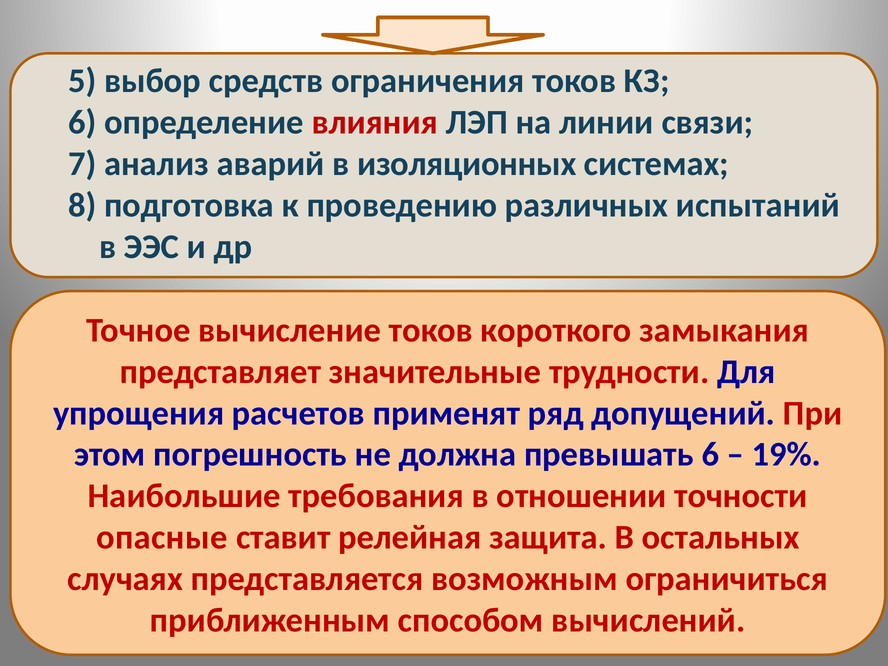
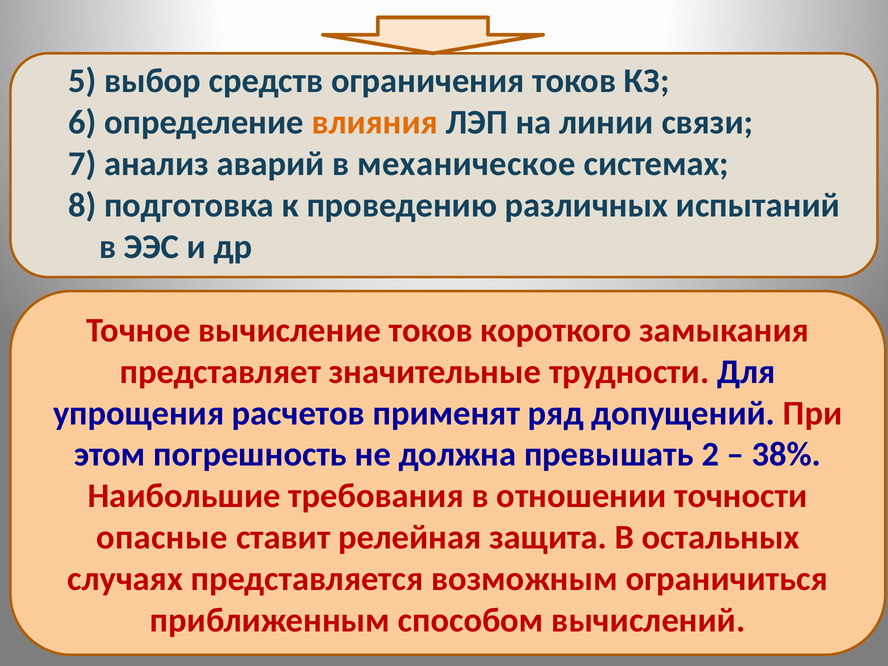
влияния colour: red -> orange (375, 122)
изоляционных: изоляционных -> механическое (466, 164)
превышать 6: 6 -> 2 (710, 455)
19%: 19% -> 38% (786, 455)
